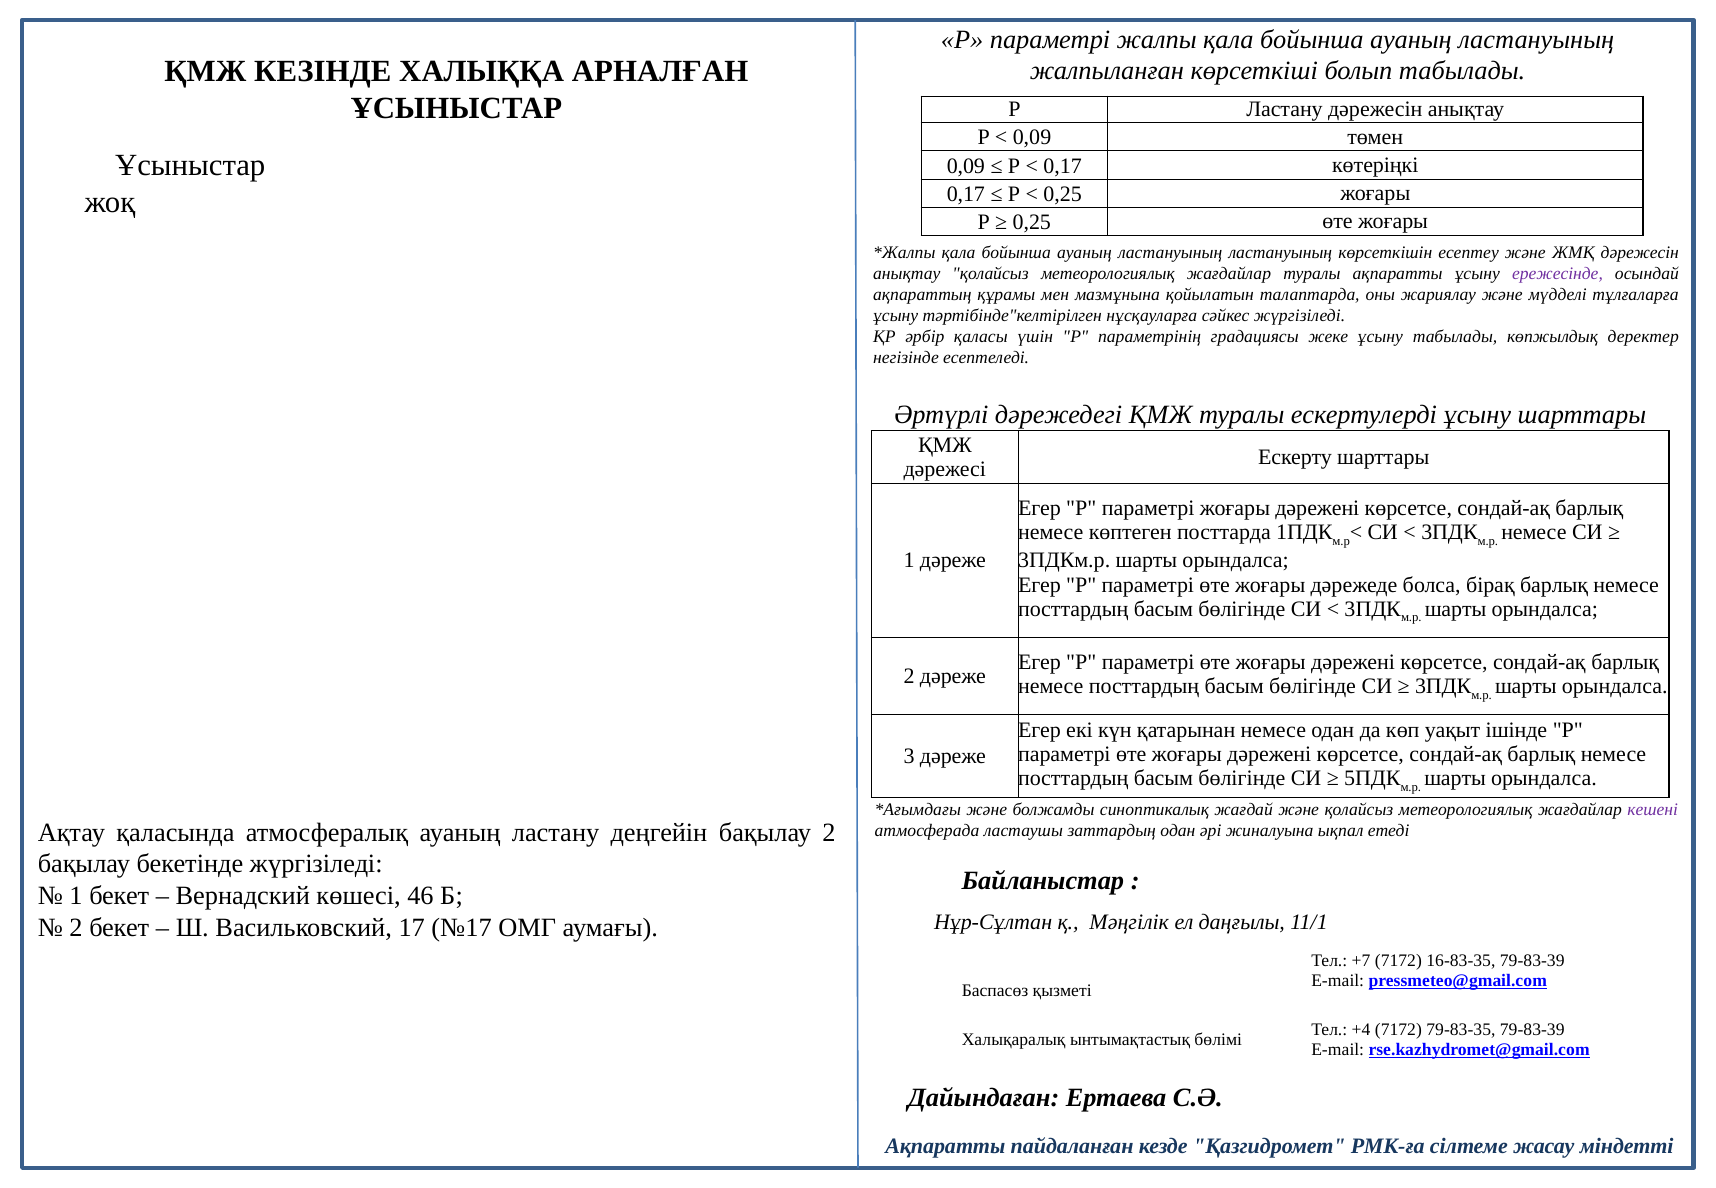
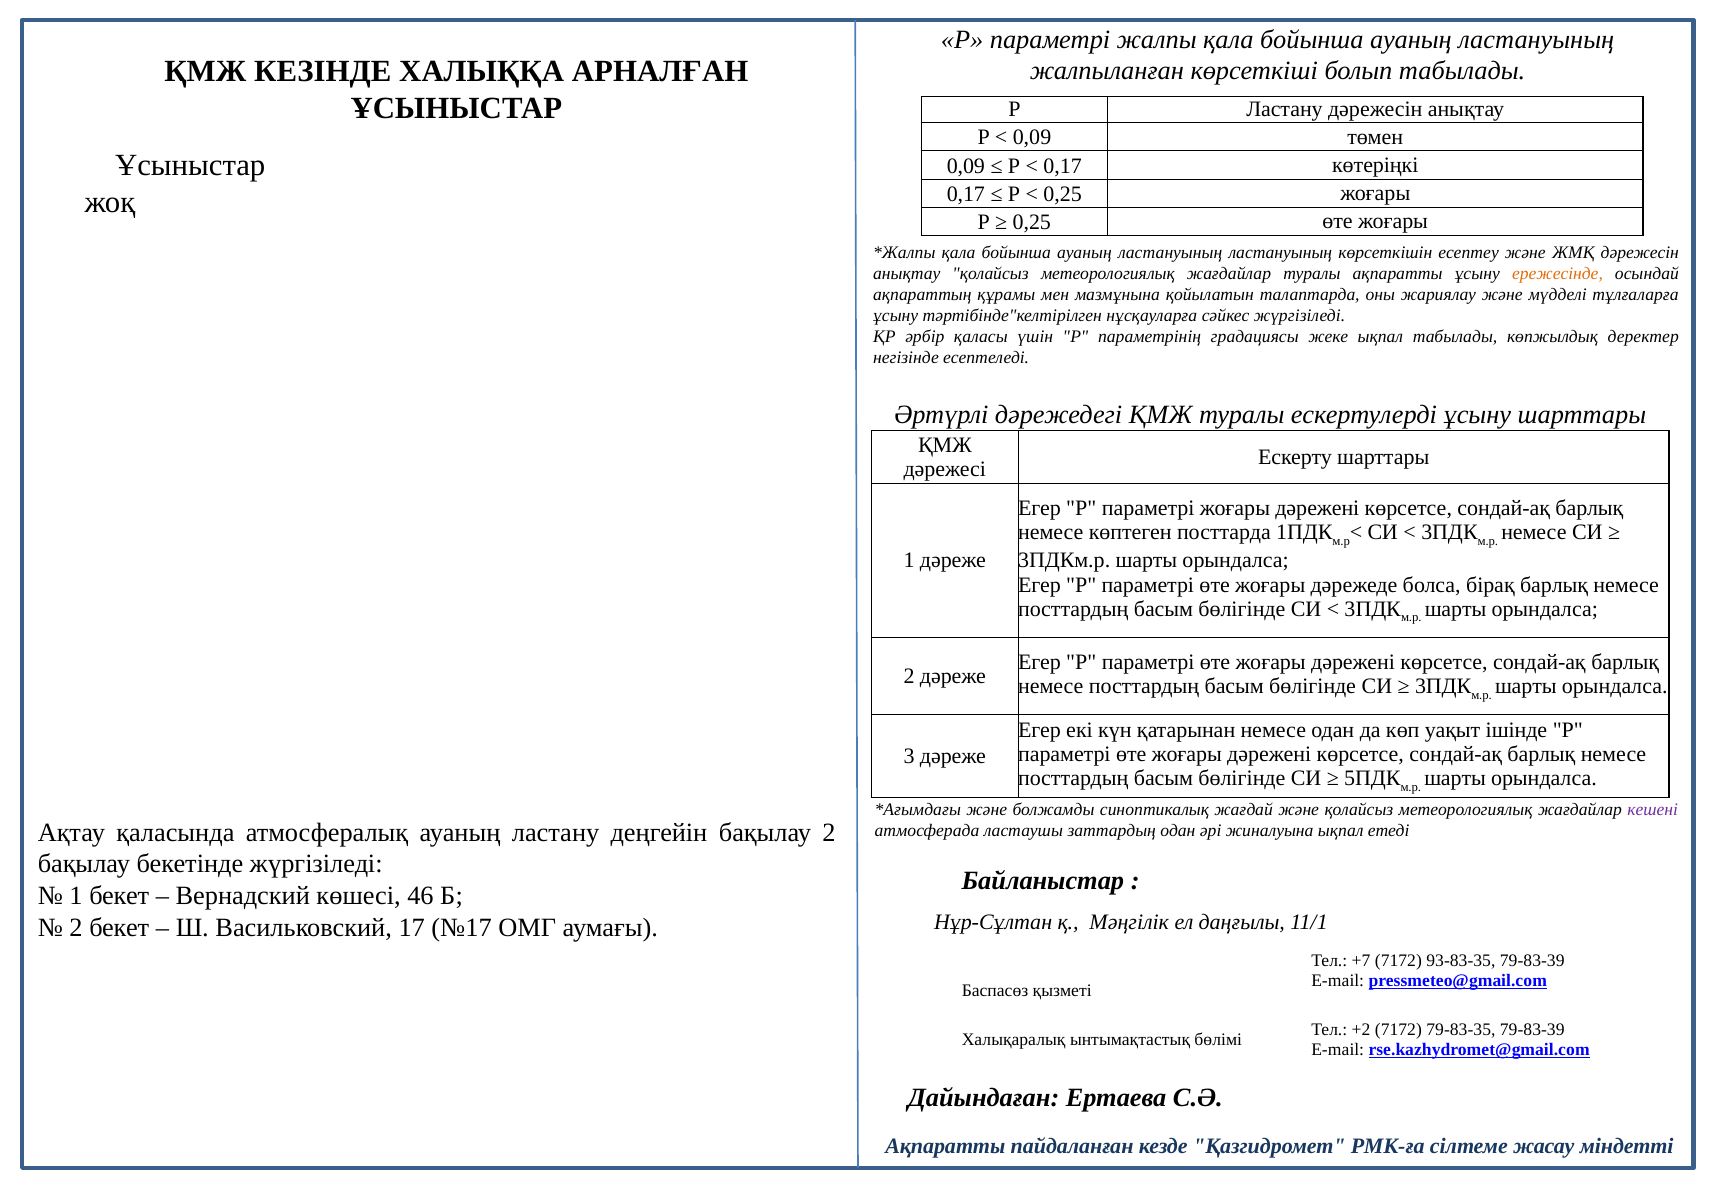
ережесінде colour: purple -> orange (1558, 273)
жеке ұсыну: ұсыну -> ықпал (1380, 337)
16-83-35: 16-83-35 -> 93-83-35 (1461, 961)
+4: +4 -> +2 (1361, 1030)
